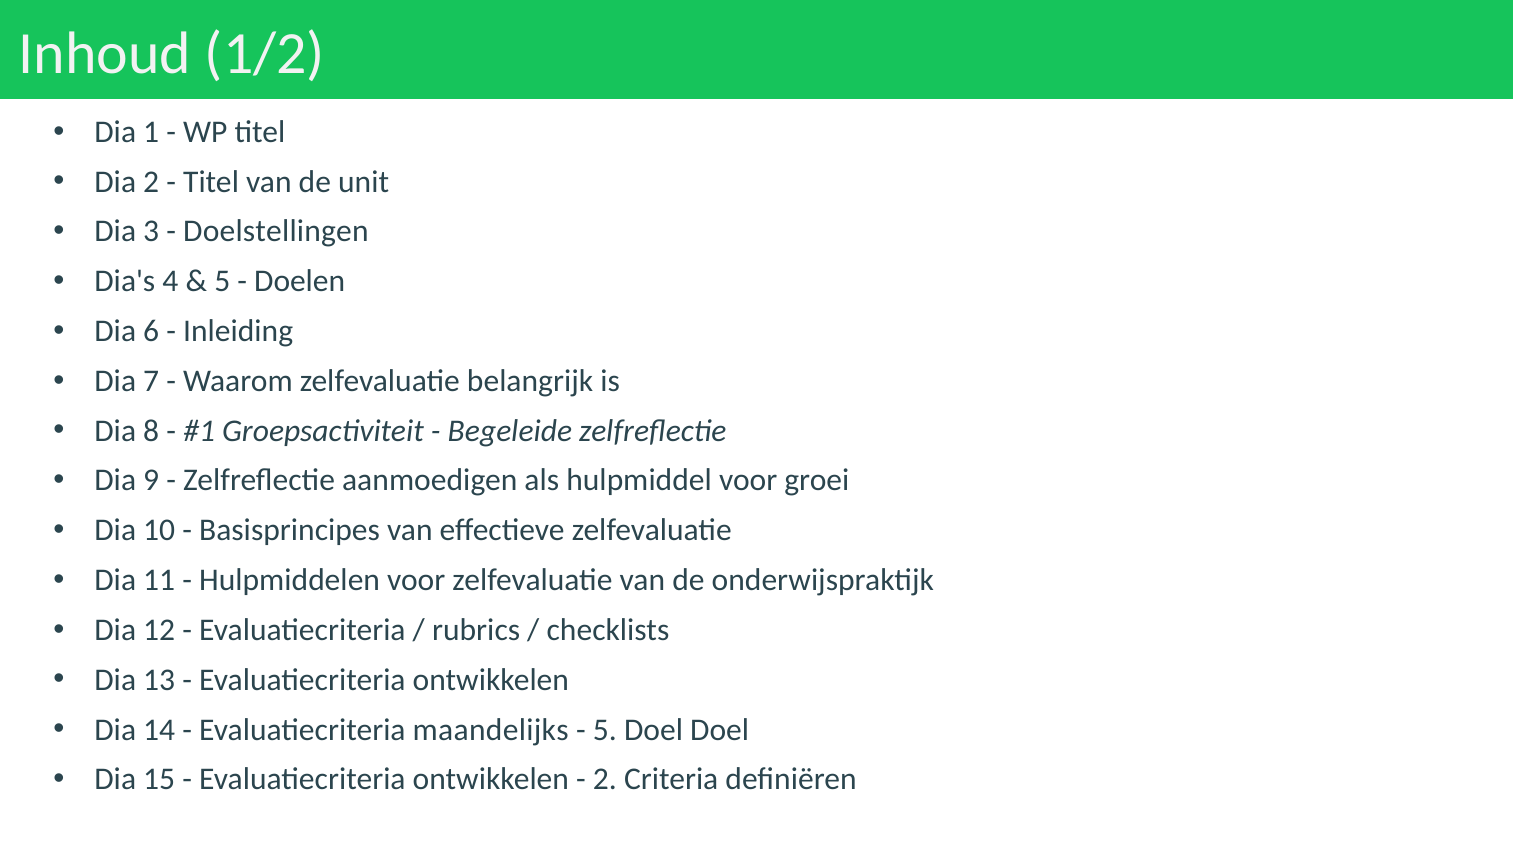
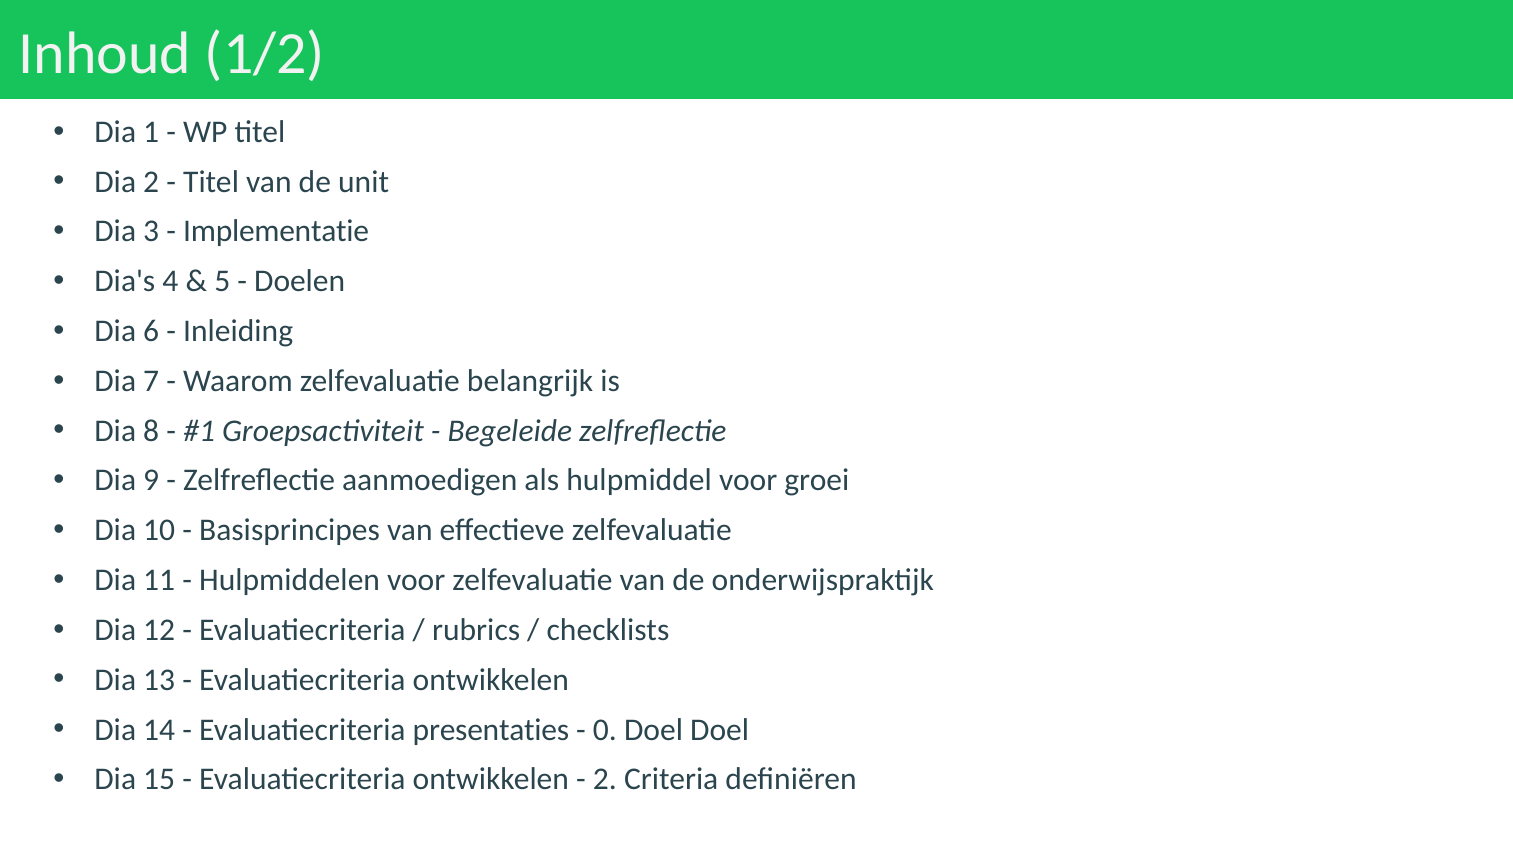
Doelstellingen: Doelstellingen -> Implementatie (276, 232)
maandelijks: maandelijks -> presentaties (491, 730)
5: 5 -> 0 (605, 730)
